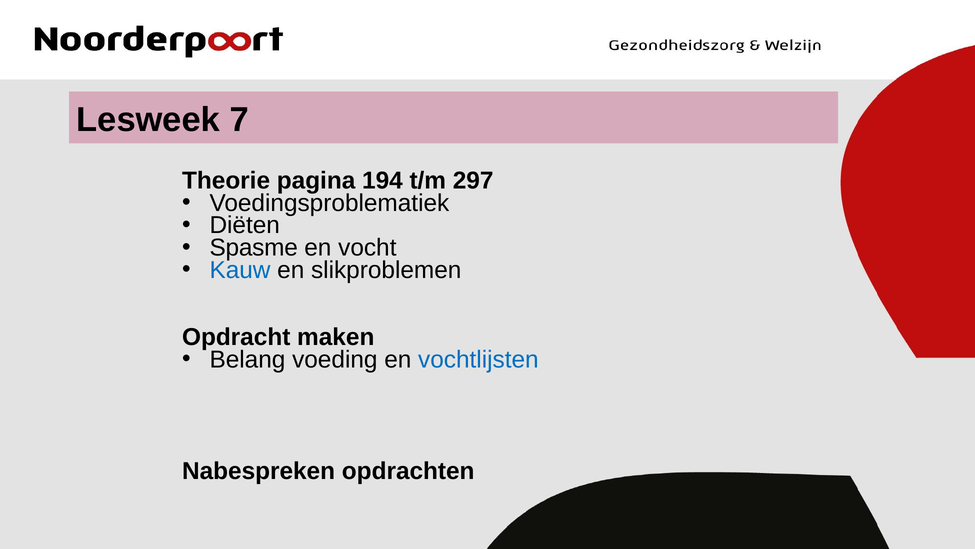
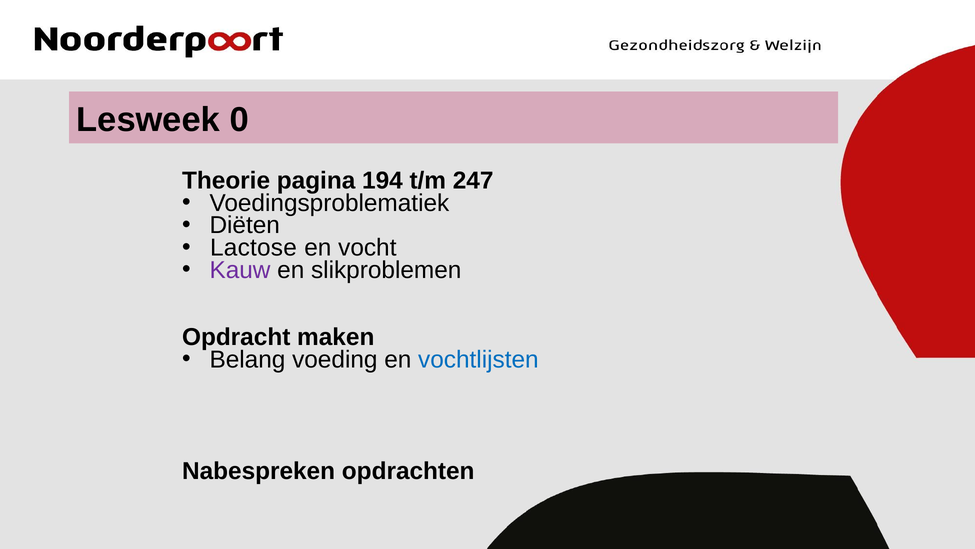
7: 7 -> 0 (239, 120)
297: 297 -> 247 (473, 181)
Spasme: Spasme -> Lactose (253, 248)
Kauw colour: blue -> purple (240, 270)
